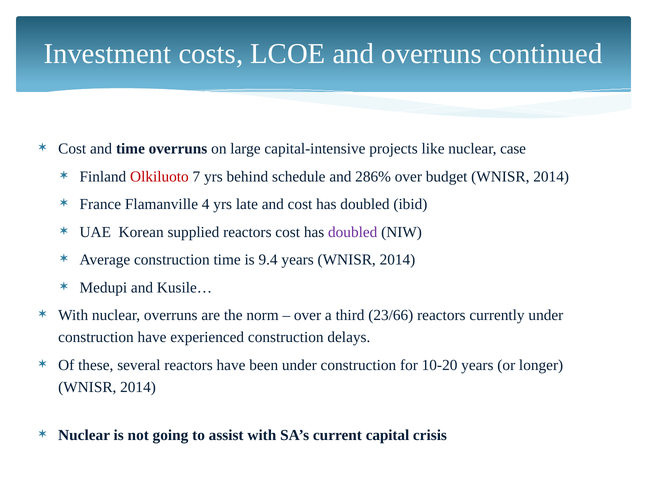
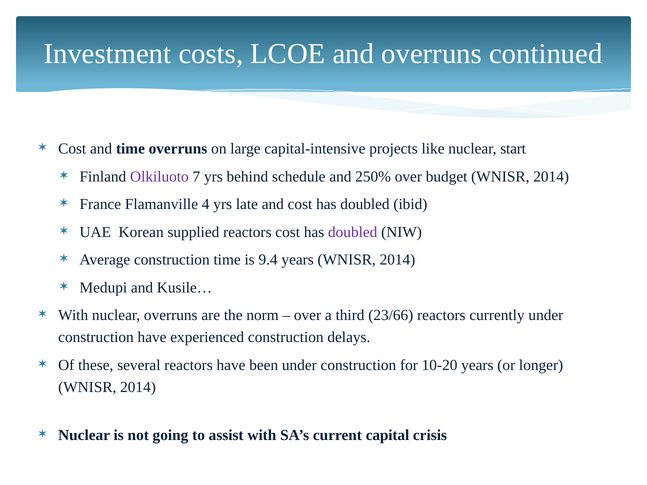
case: case -> start (513, 149)
Olkiluoto colour: red -> purple (159, 177)
286%: 286% -> 250% (373, 177)
